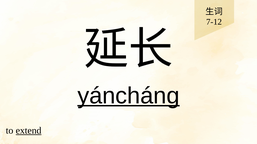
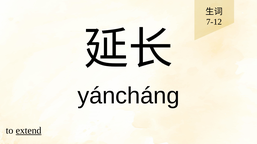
yáncháng underline: present -> none (128, 96)
